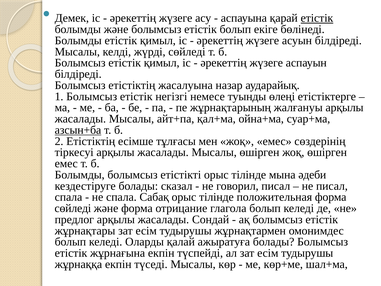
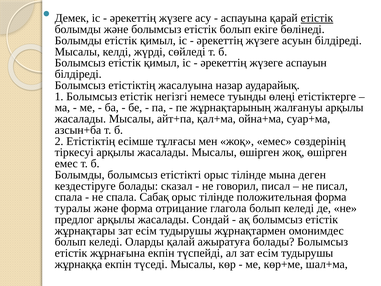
азсын+ба underline: present -> none (78, 130)
әдеби: әдеби -> деген (312, 175)
сөйледі: сөйледі -> туралы (73, 208)
